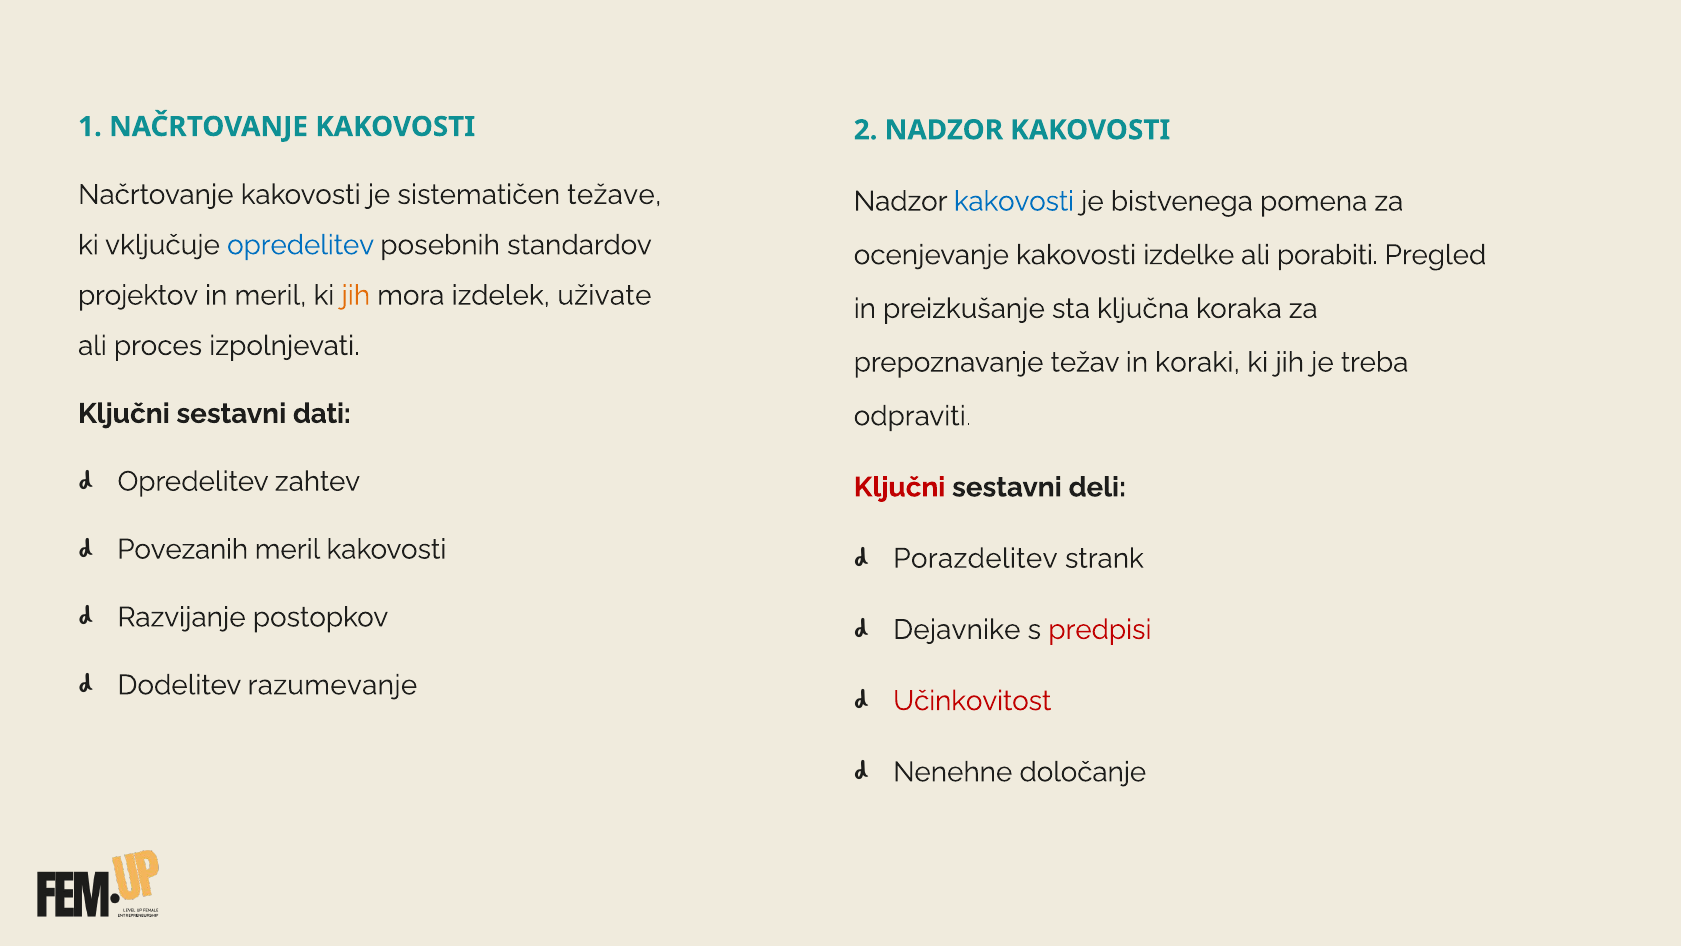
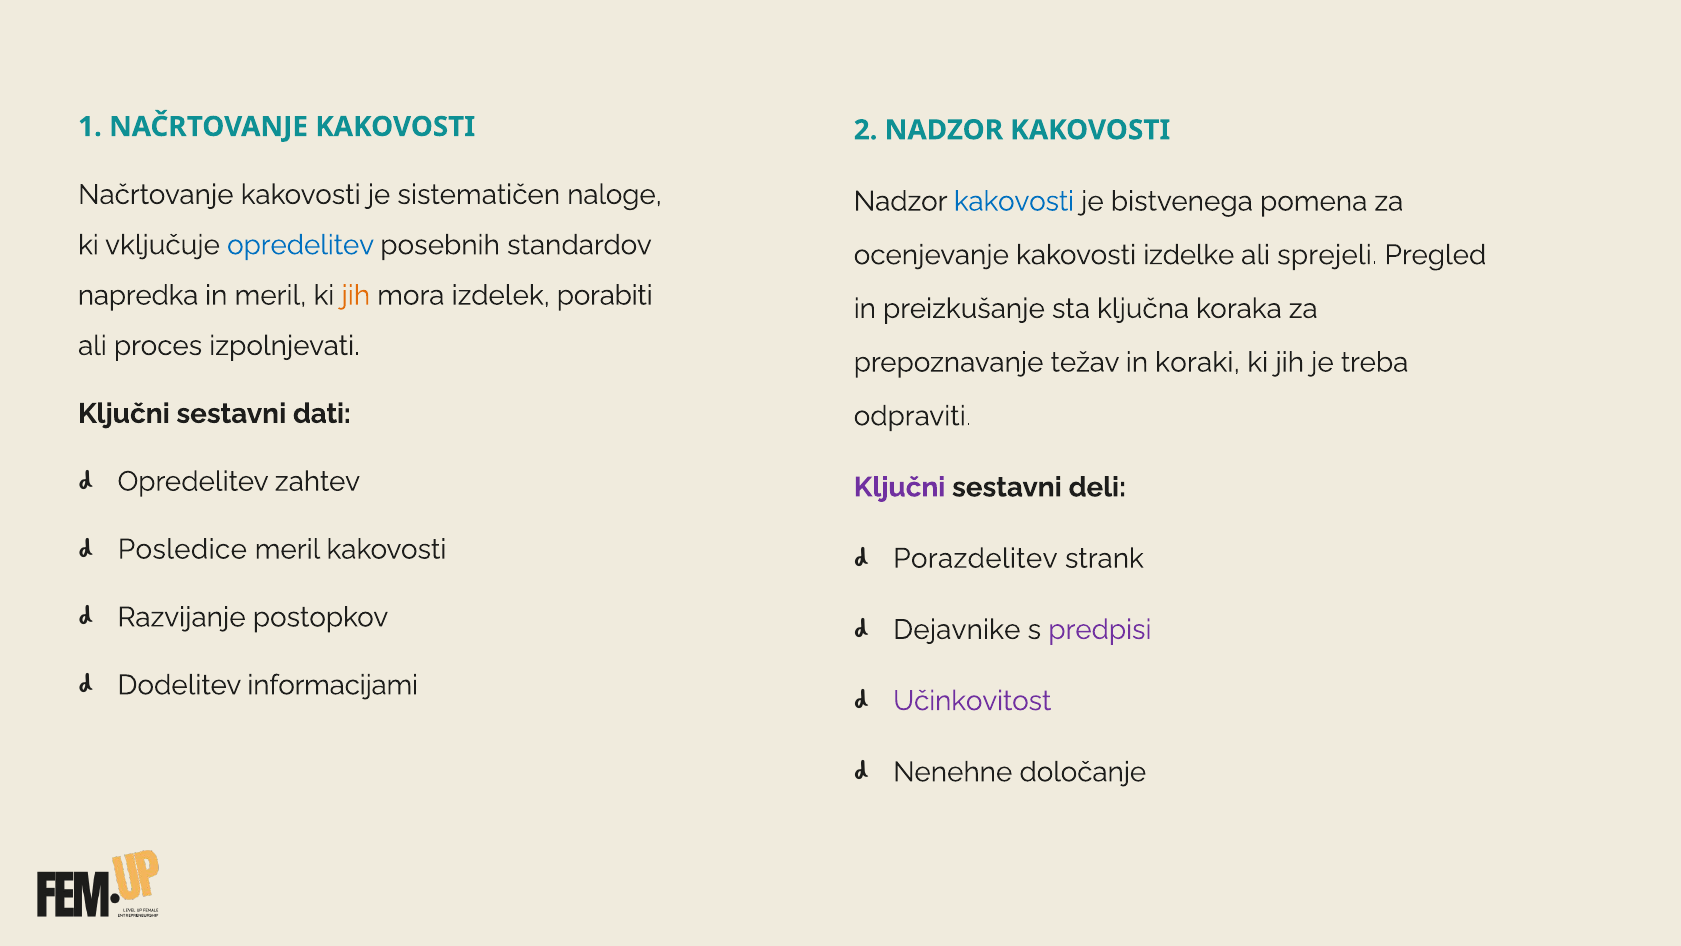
težave: težave -> naloge (614, 195)
porabiti: porabiti -> sprejeli (1327, 255)
projektov: projektov -> napredka (138, 295)
uživate: uživate -> porabiti (605, 295)
Ključni colour: red -> purple (900, 487)
Povezanih: Povezanih -> Posledice (182, 549)
predpisi colour: red -> purple (1100, 629)
razumevanje: razumevanje -> informacijami (333, 685)
Učinkovitost colour: red -> purple (972, 701)
